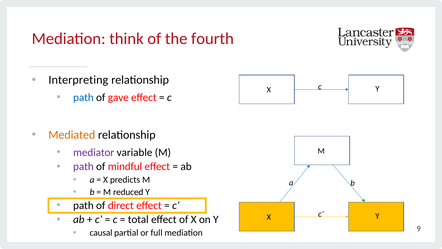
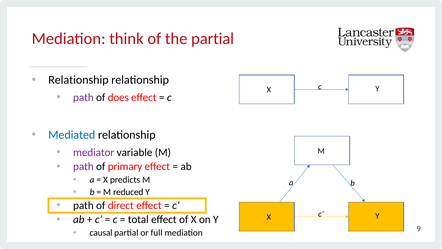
the fourth: fourth -> partial (213, 39)
Interpreting: Interpreting -> Relationship (78, 80)
path colour: blue -> purple (83, 97)
gave: gave -> does (118, 97)
Mediated colour: orange -> blue (72, 135)
mindful: mindful -> primary (125, 166)
